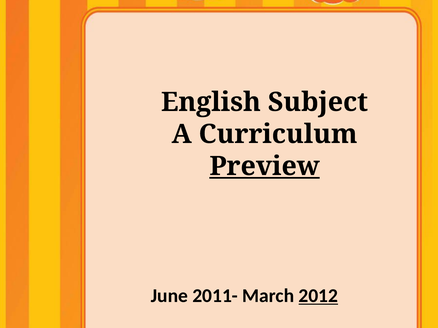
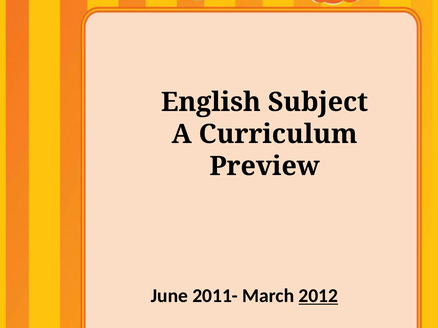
Preview underline: present -> none (265, 166)
